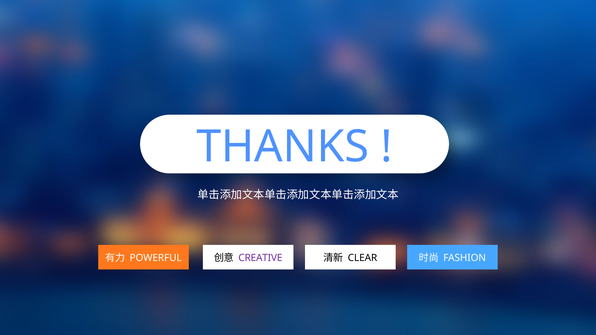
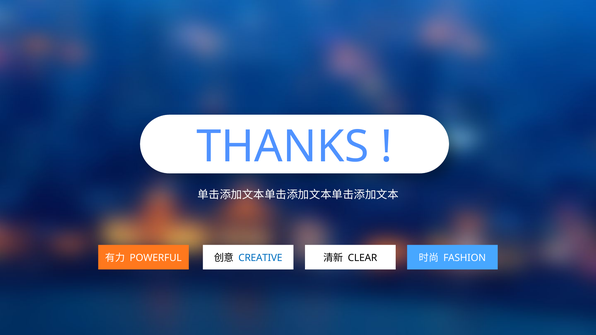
CREATIVE colour: purple -> blue (260, 258)
